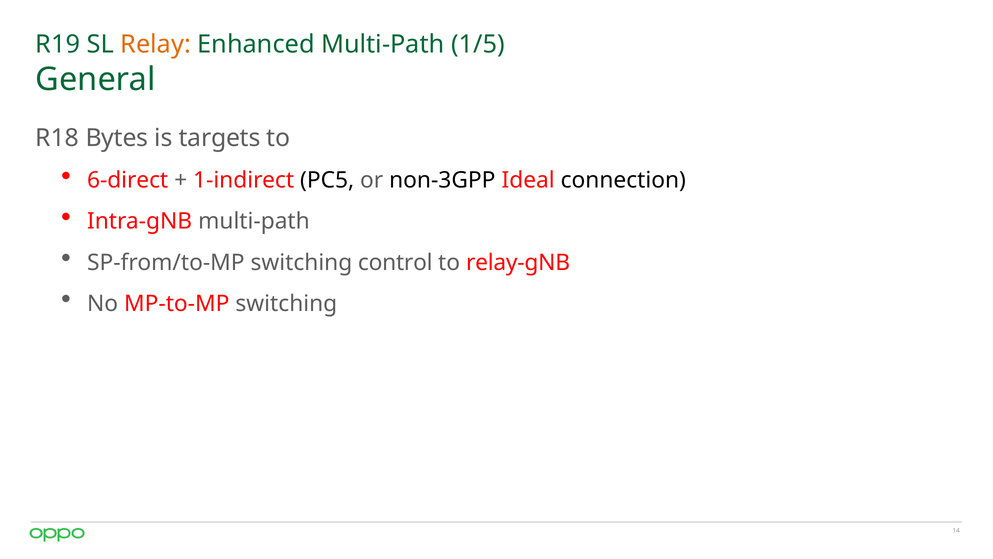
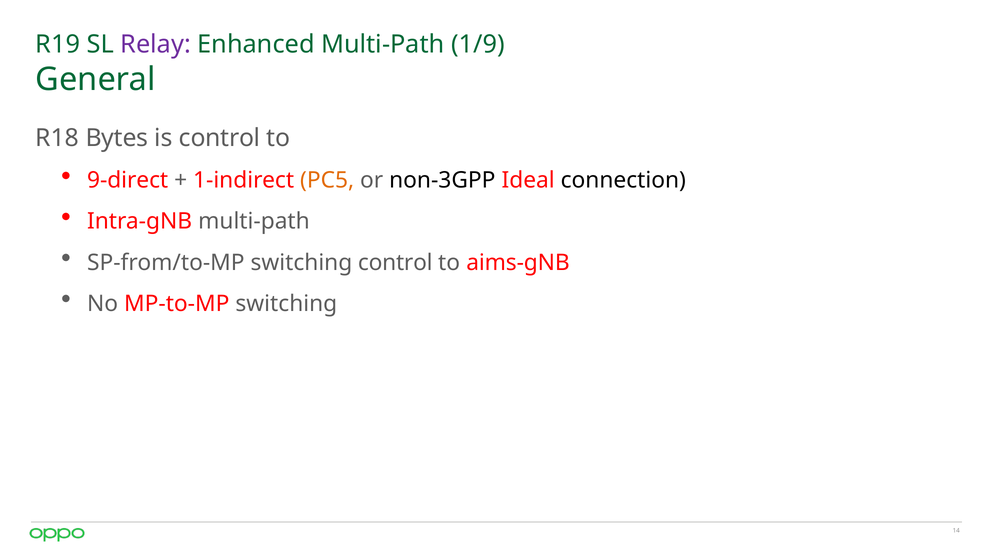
Relay colour: orange -> purple (156, 44)
1/5: 1/5 -> 1/9 (478, 44)
is targets: targets -> control (220, 138)
6-direct: 6-direct -> 9-direct (128, 180)
PC5 colour: black -> orange (327, 180)
relay-gNB: relay-gNB -> aims-gNB (518, 262)
